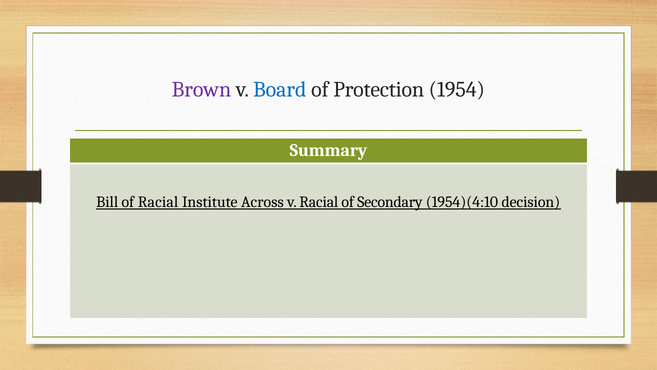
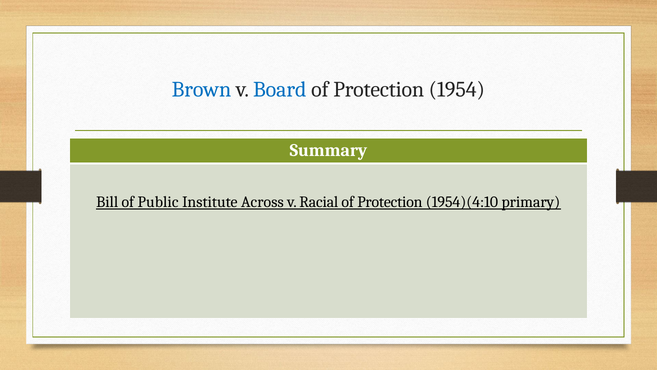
Brown colour: purple -> blue (201, 90)
of Racial: Racial -> Public (158, 202)
Secondary: Secondary -> Protection (390, 202)
decision: decision -> primary (531, 202)
